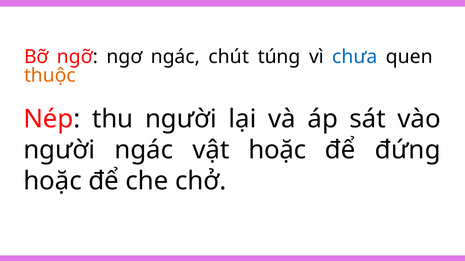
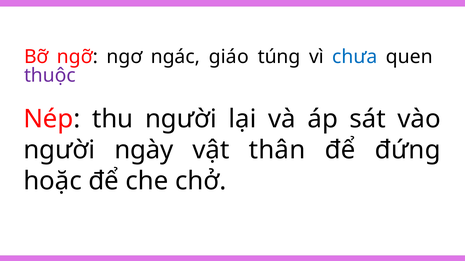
chút: chút -> giáo (229, 57)
thuộc colour: orange -> purple (50, 76)
người ngác: ngác -> ngày (144, 150)
vật hoặc: hoặc -> thân (277, 150)
